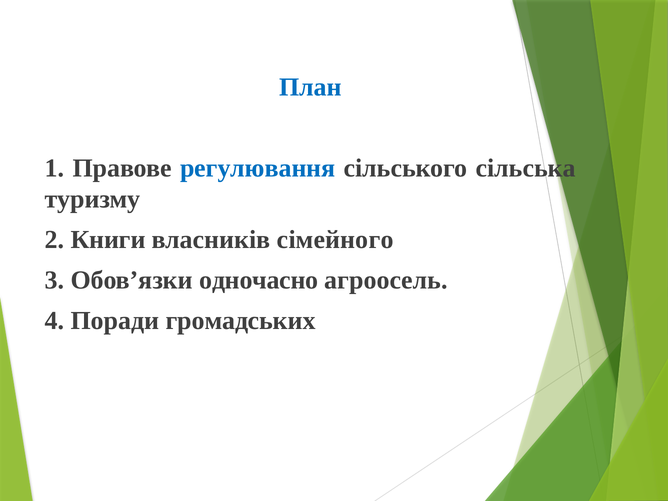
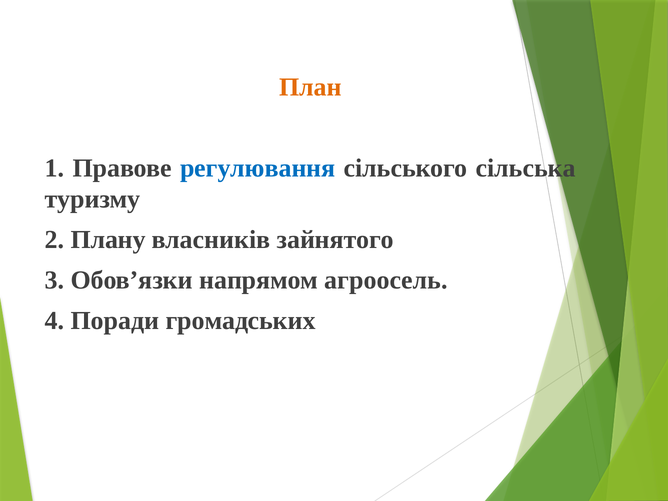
План colour: blue -> orange (310, 87)
Книги: Книги -> Плану (108, 240)
сімейного: сімейного -> зайнятого (335, 240)
одночасно: одночасно -> напрямом (259, 280)
